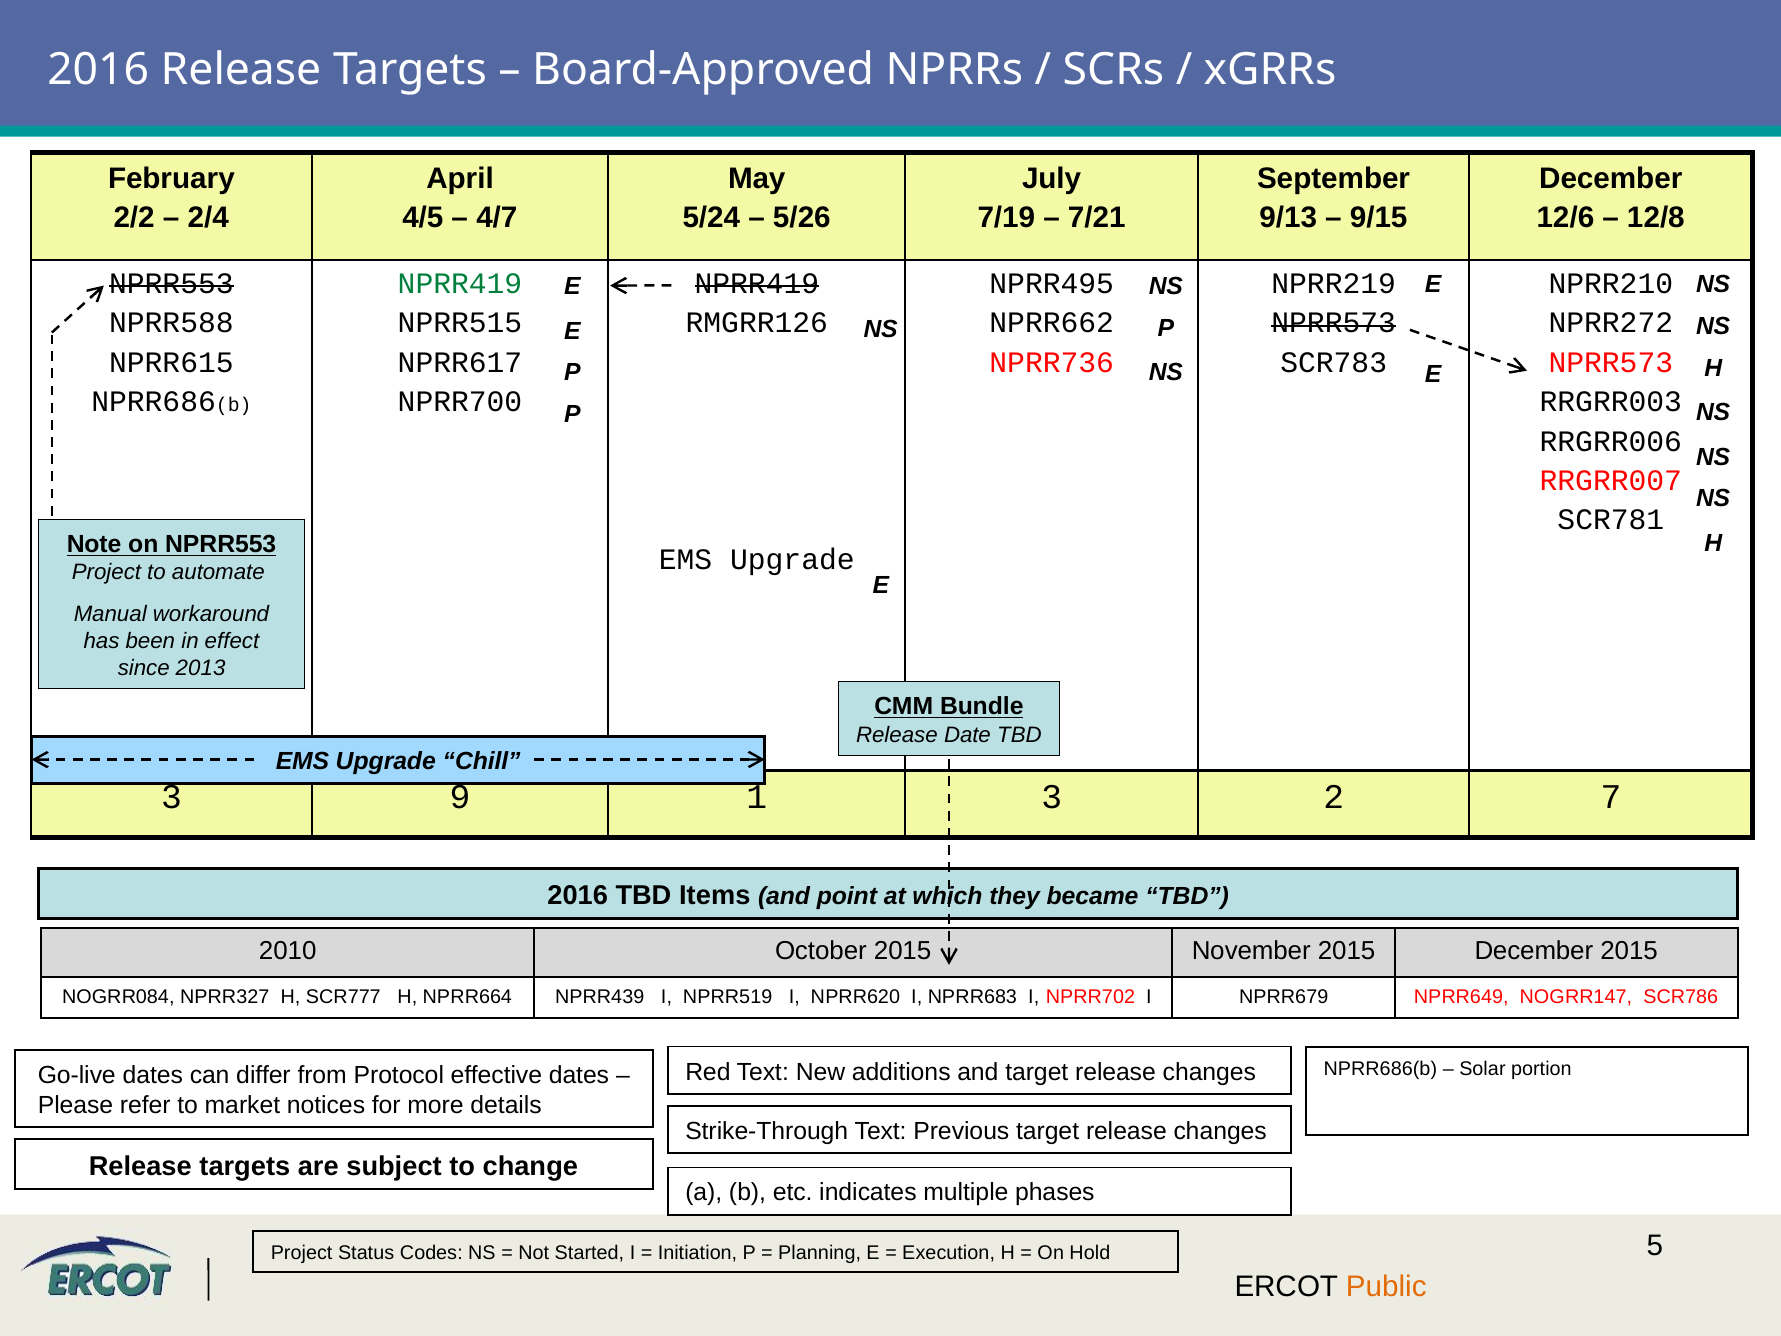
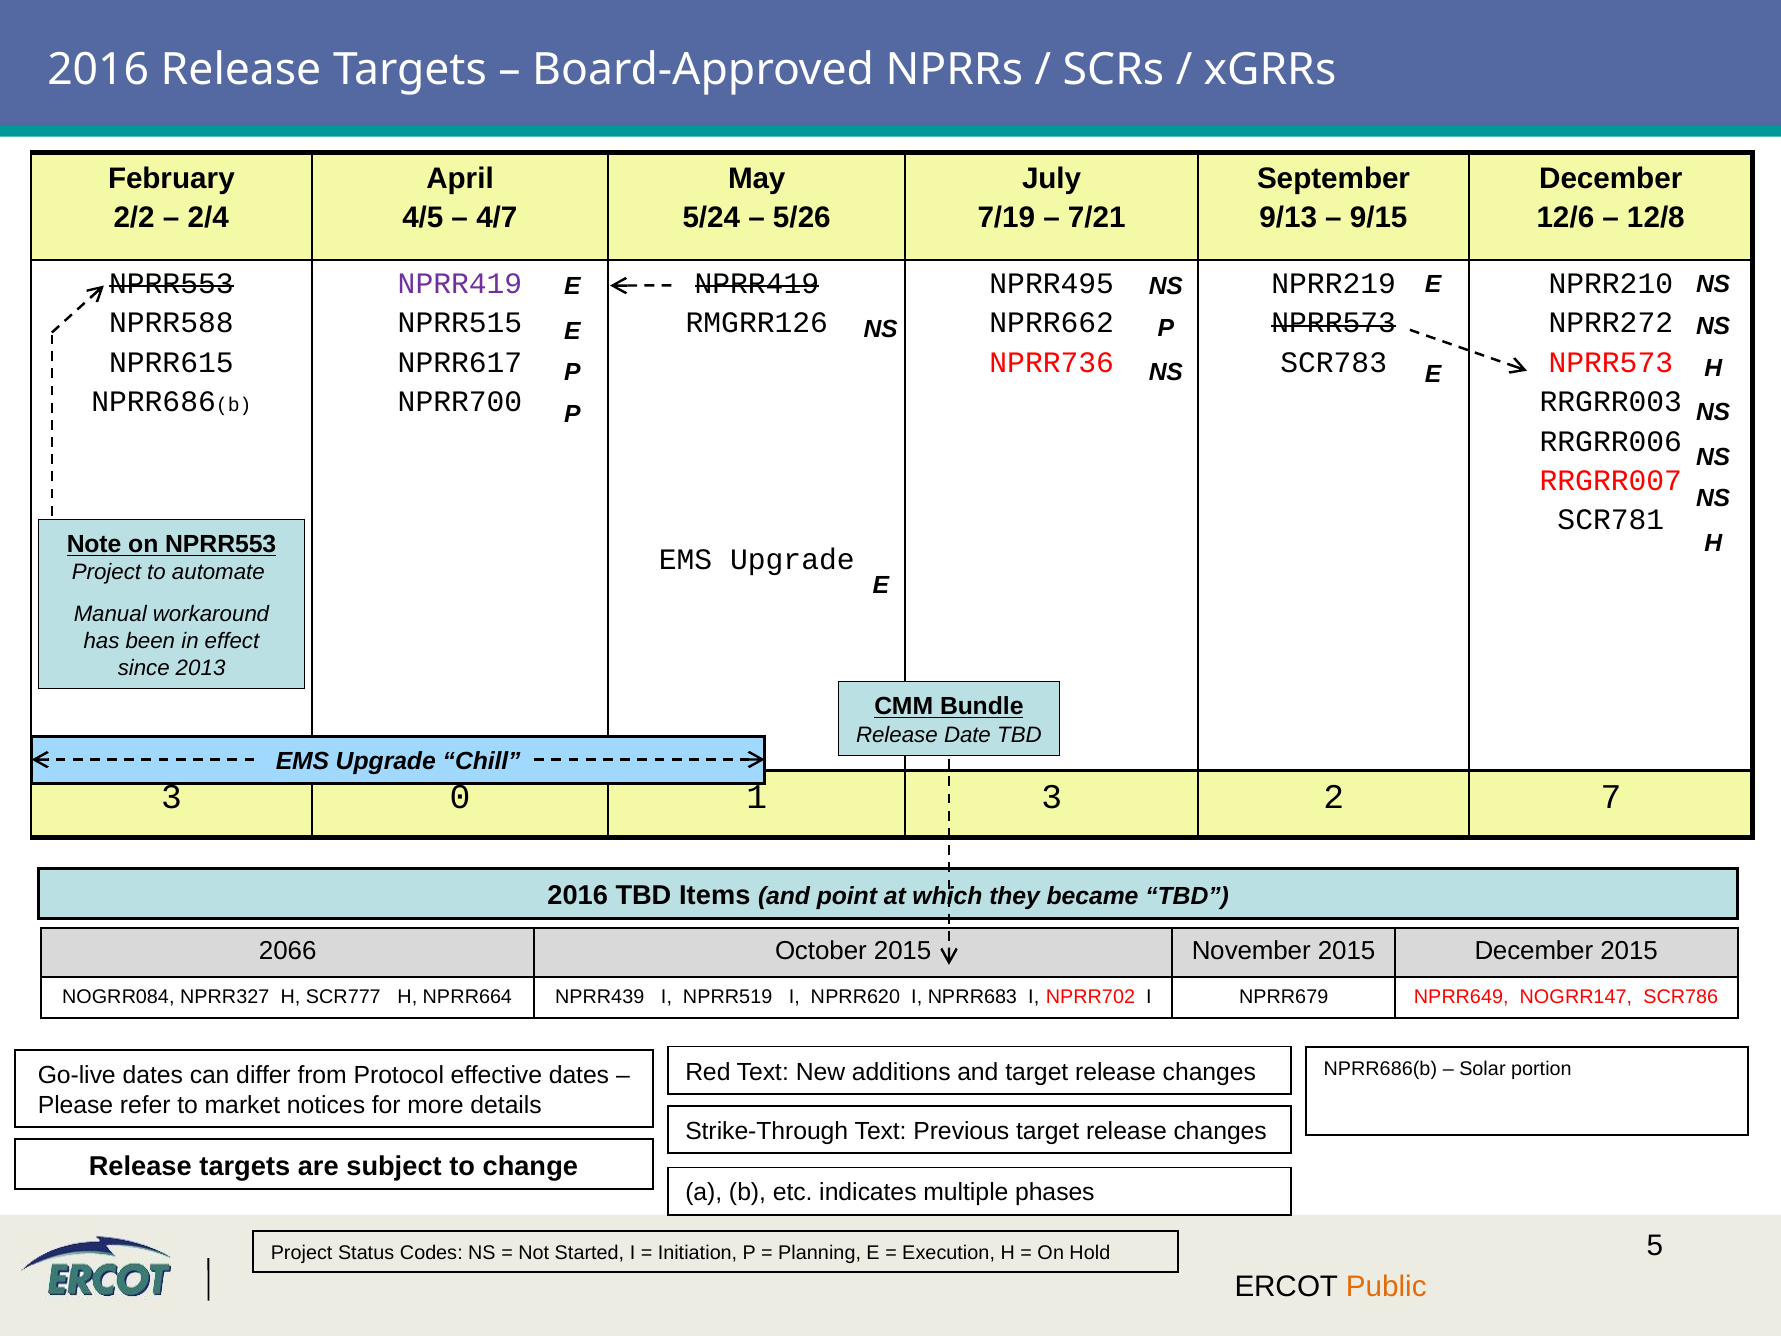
NPRR419 colour: green -> purple (460, 283)
9: 9 -> 0 (460, 797)
2010: 2010 -> 2066 (288, 951)
